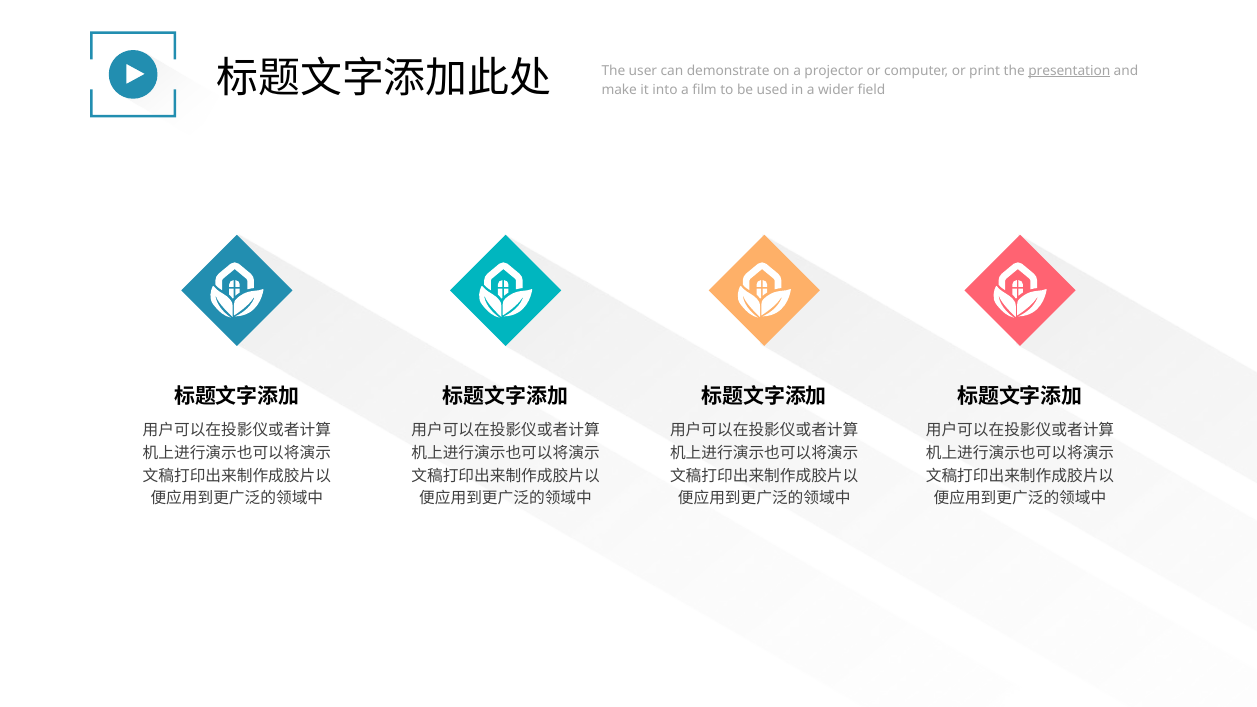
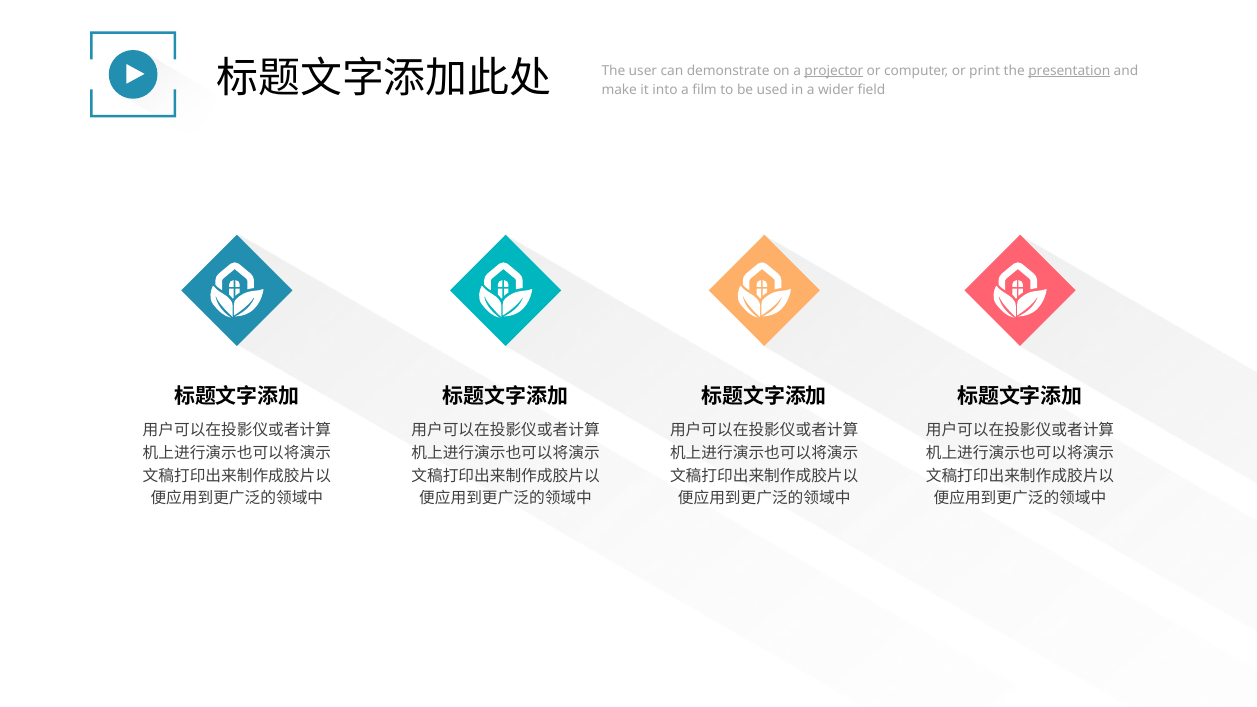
projector underline: none -> present (834, 71)
